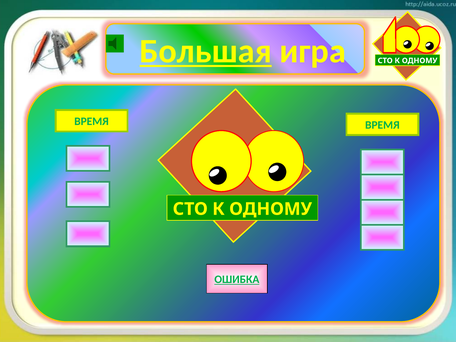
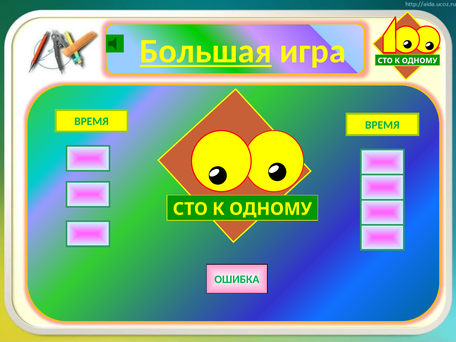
ОШИБКА underline: present -> none (237, 280)
